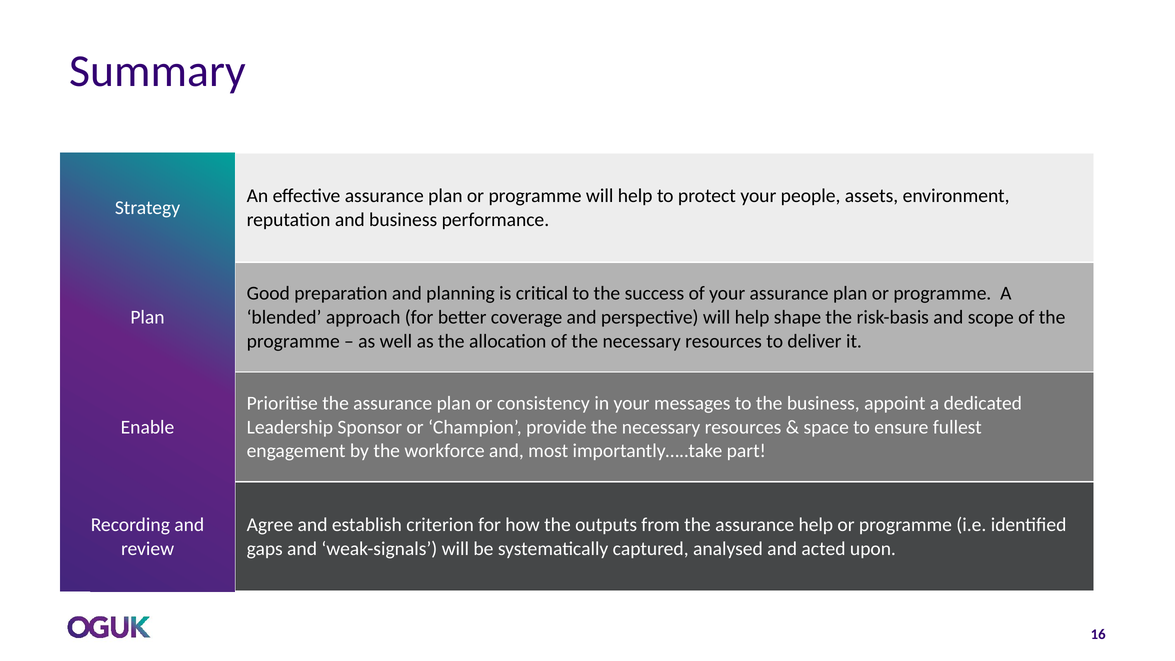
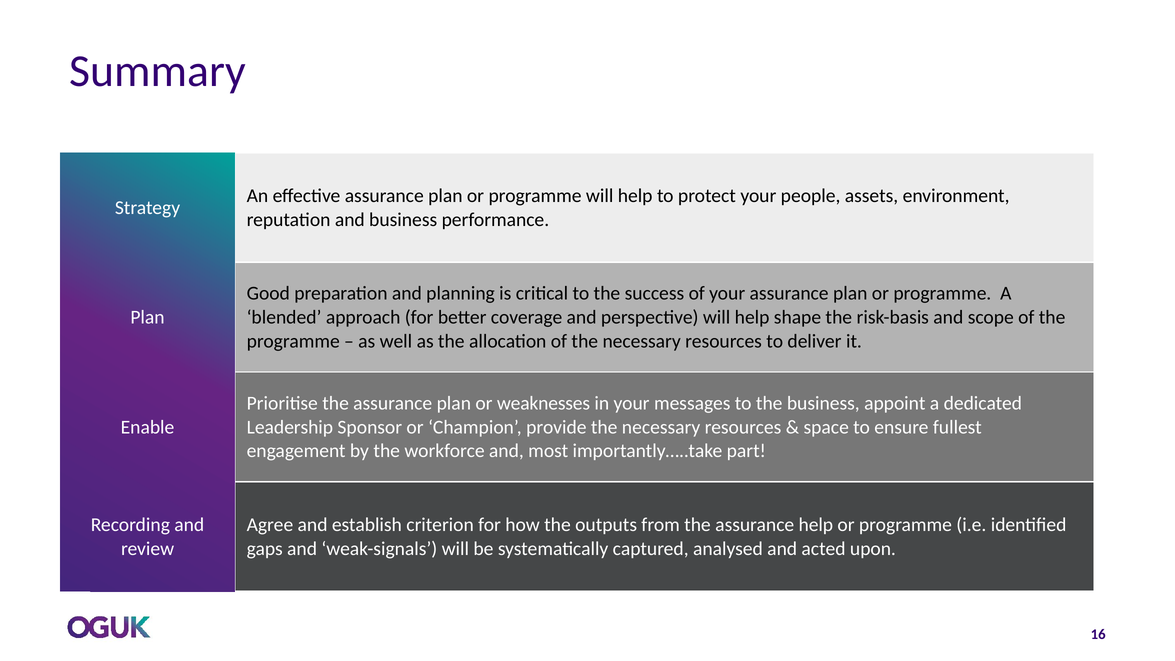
consistency: consistency -> weaknesses (543, 403)
